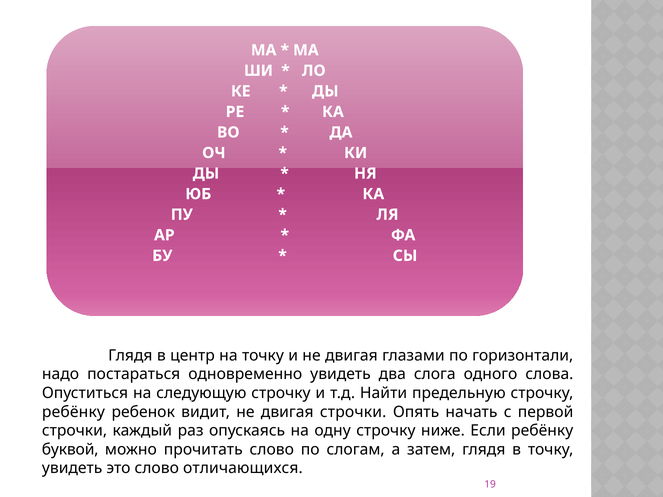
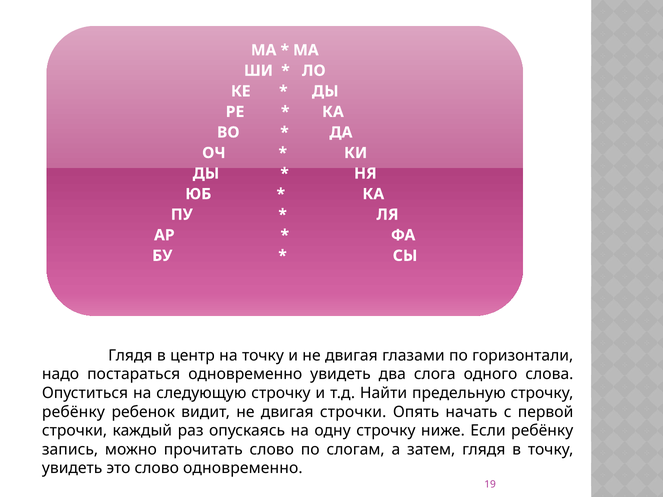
буквой: буквой -> запись (70, 450)
слово отличающихся: отличающихся -> одновременно (243, 469)
